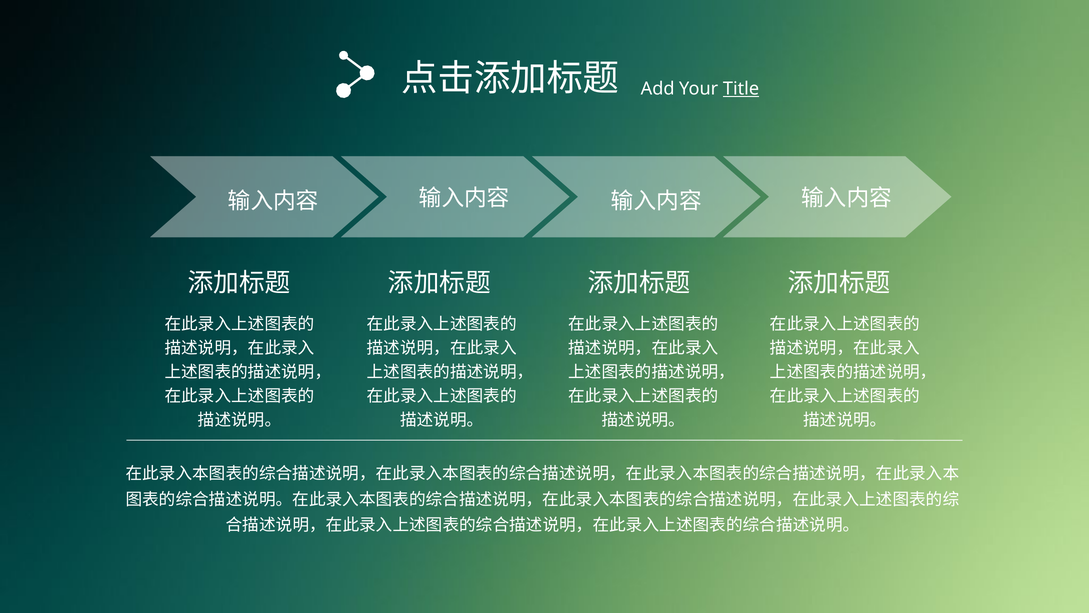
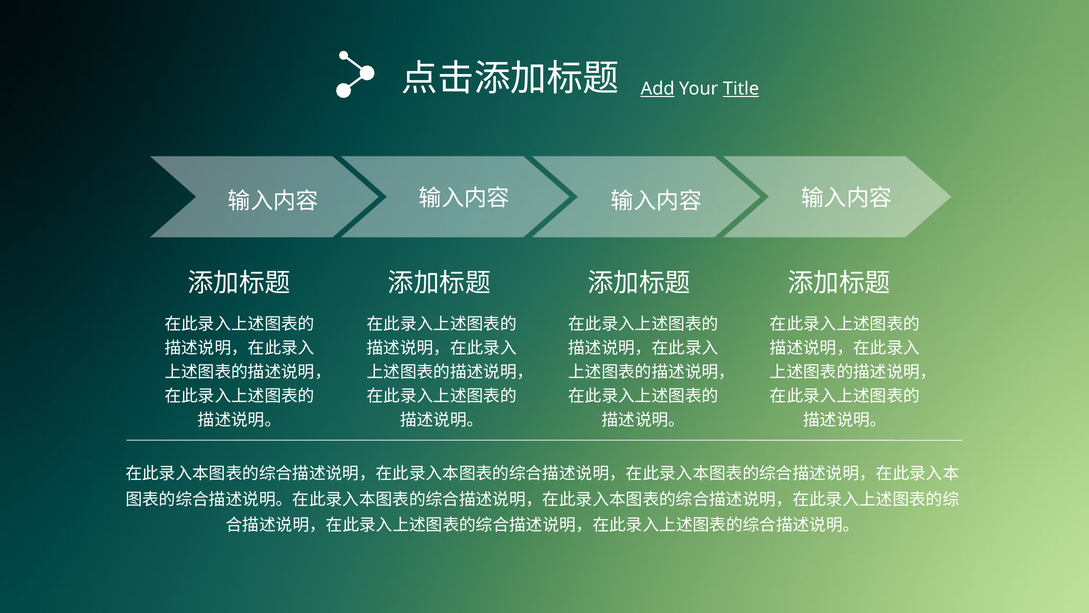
Add underline: none -> present (658, 89)
